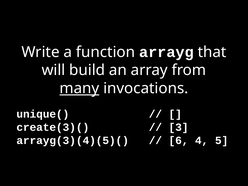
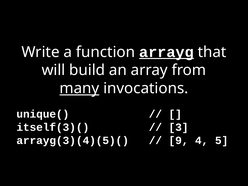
arrayg underline: none -> present (166, 52)
create(3)(: create(3)( -> itself(3)( (53, 127)
6: 6 -> 9 (179, 140)
